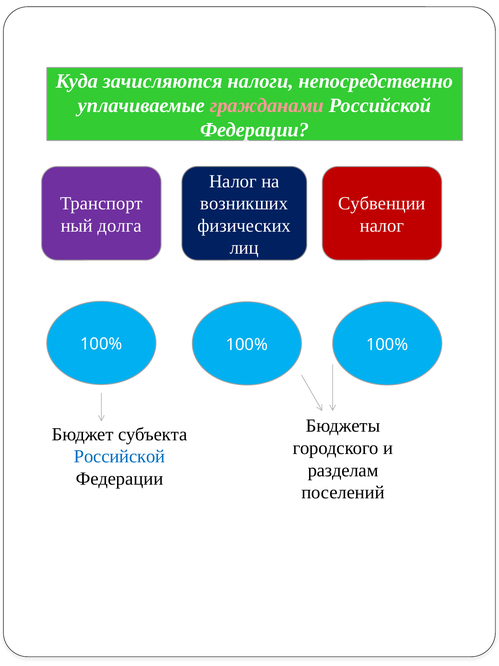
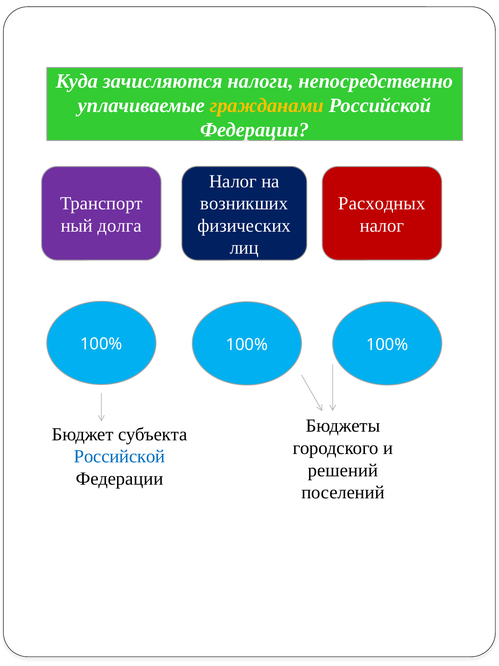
гражданами colour: pink -> yellow (267, 105)
Субвенции: Субвенции -> Расходных (382, 203)
разделам: разделам -> решений (343, 470)
